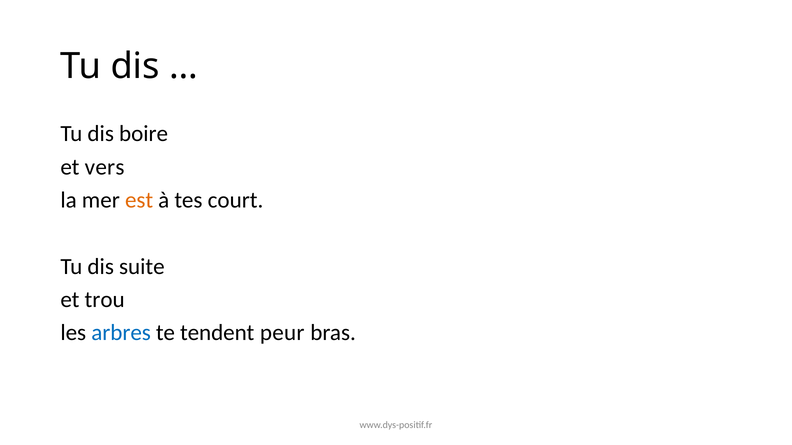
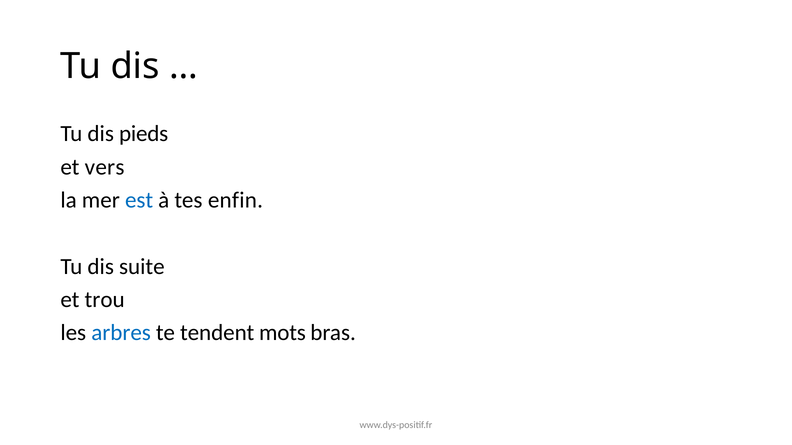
boire: boire -> pieds (144, 134)
est colour: orange -> blue (139, 200)
court: court -> enfin (235, 200)
peur: peur -> mots (282, 333)
